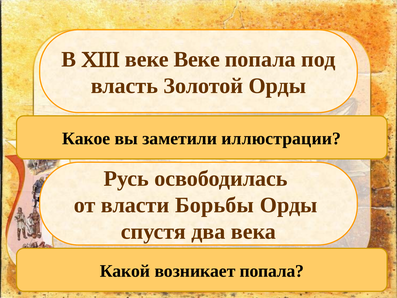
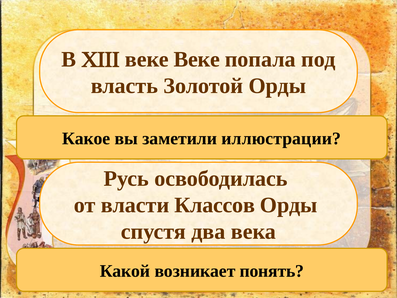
Борьбы: Борьбы -> Классов (215, 205)
возникает попала: попала -> понять (272, 271)
